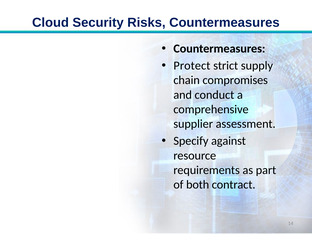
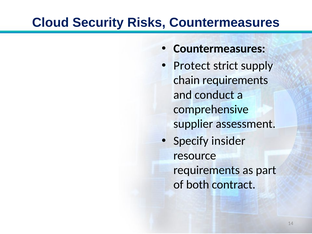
chain compromises: compromises -> requirements (235, 80)
against: against -> insider (228, 141)
